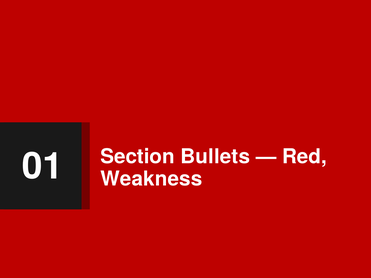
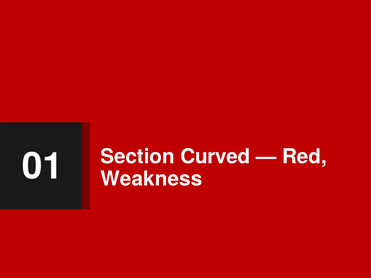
Bullets: Bullets -> Curved (215, 157)
